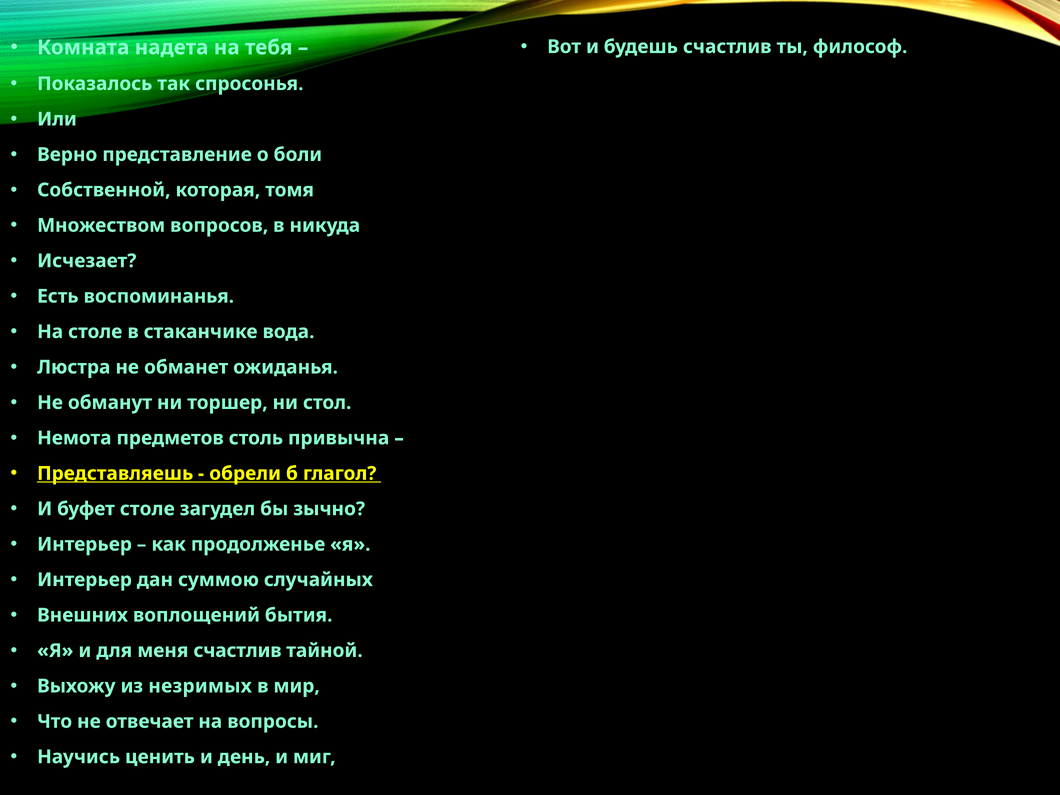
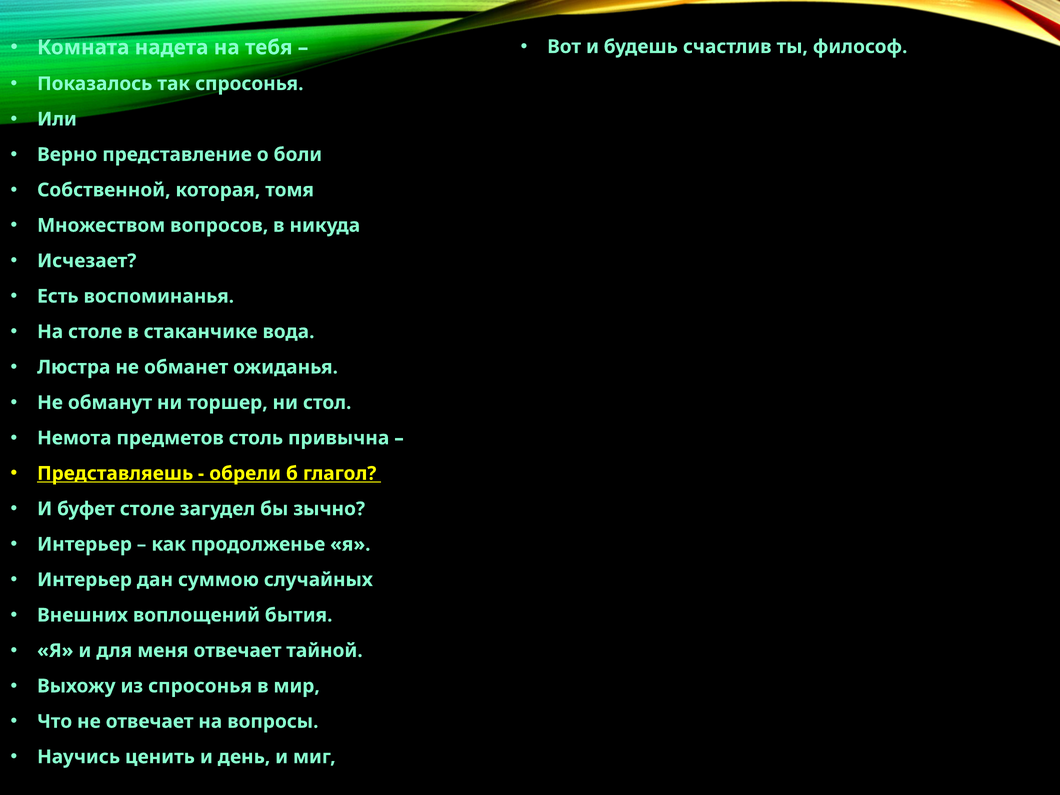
меня счастлив: счастлив -> отвечает (237, 651)
из незримых: незримых -> спросонья (200, 686)
